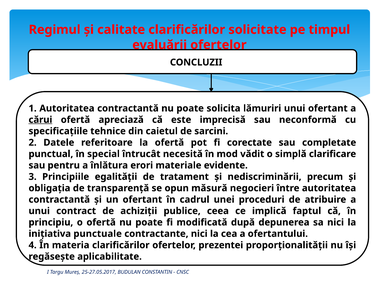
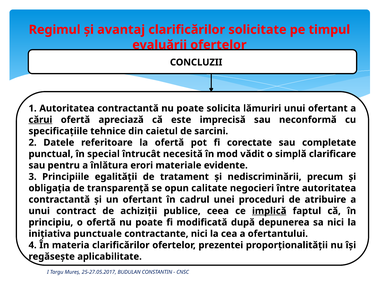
calitate: calitate -> avantaj (121, 30)
măsură: măsură -> calitate (209, 188)
implică underline: none -> present (269, 210)
